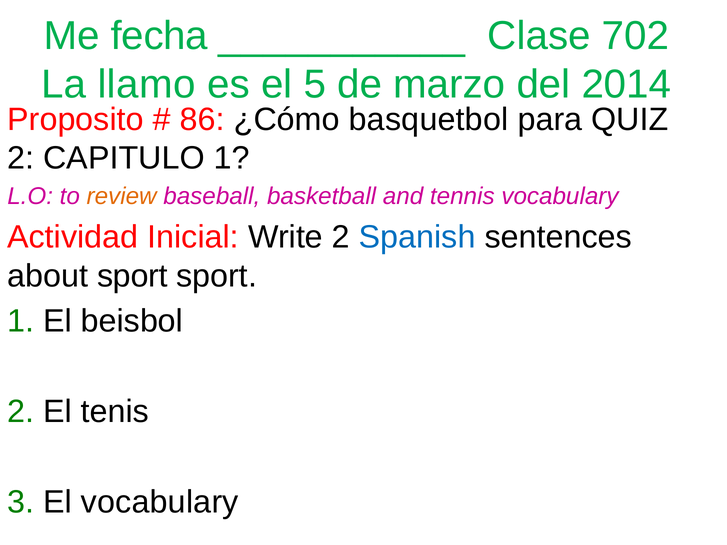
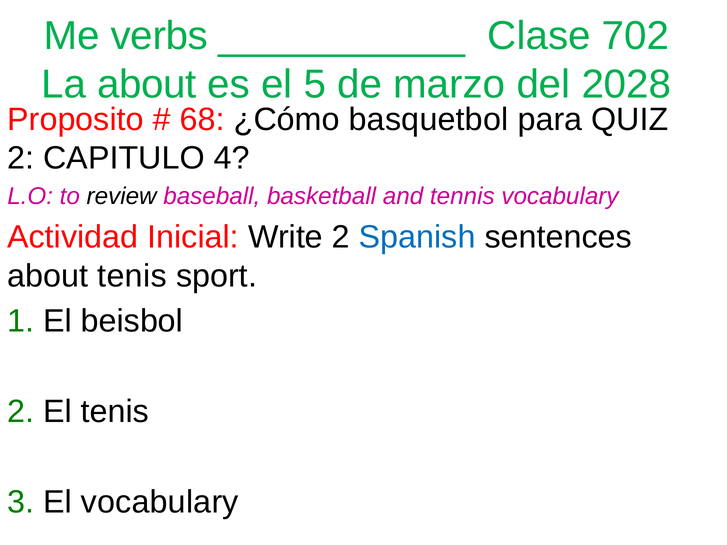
fecha: fecha -> verbs (159, 36)
La llamo: llamo -> about (147, 84)
2014: 2014 -> 2028 (626, 84)
86: 86 -> 68 (202, 119)
CAPITULO 1: 1 -> 4 (232, 158)
review colour: orange -> black (122, 196)
about sport: sport -> tenis (132, 276)
